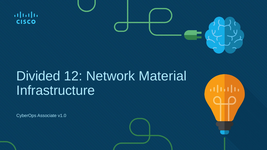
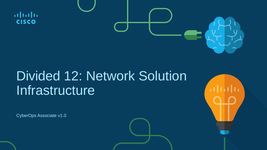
Material: Material -> Solution (163, 76)
